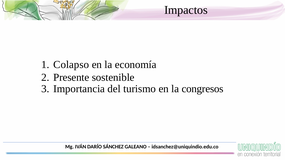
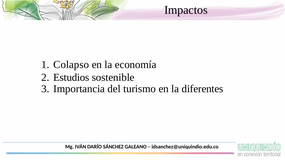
Presente: Presente -> Estudios (71, 78)
congresos: congresos -> diferentes (203, 89)
